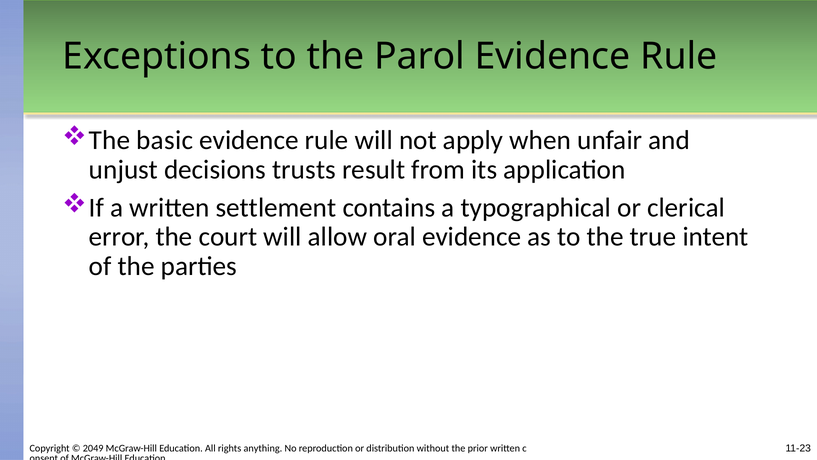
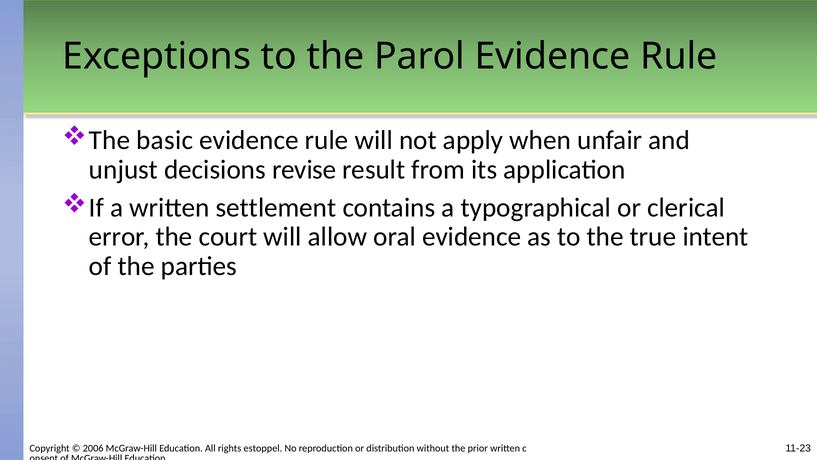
trusts: trusts -> revise (304, 169)
2049: 2049 -> 2006 (93, 448)
anything: anything -> estoppel (263, 448)
